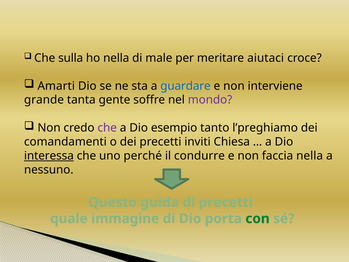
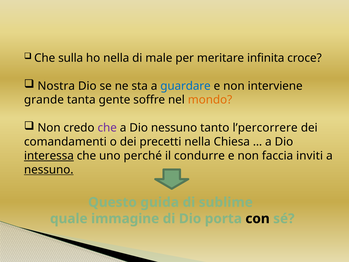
aiutaci: aiutaci -> infinita (266, 58)
Amarti: Amarti -> Nostra (56, 86)
mondo colour: purple -> orange (210, 100)
Dio esempio: esempio -> nessuno (174, 128)
l’preghiamo: l’preghiamo -> l’percorrere (265, 128)
precetti inviti: inviti -> nella (198, 142)
faccia nella: nella -> inviti (310, 156)
nessuno underline: none -> present (49, 170)
di precetti: precetti -> sublime (226, 202)
con colour: green -> black (258, 218)
